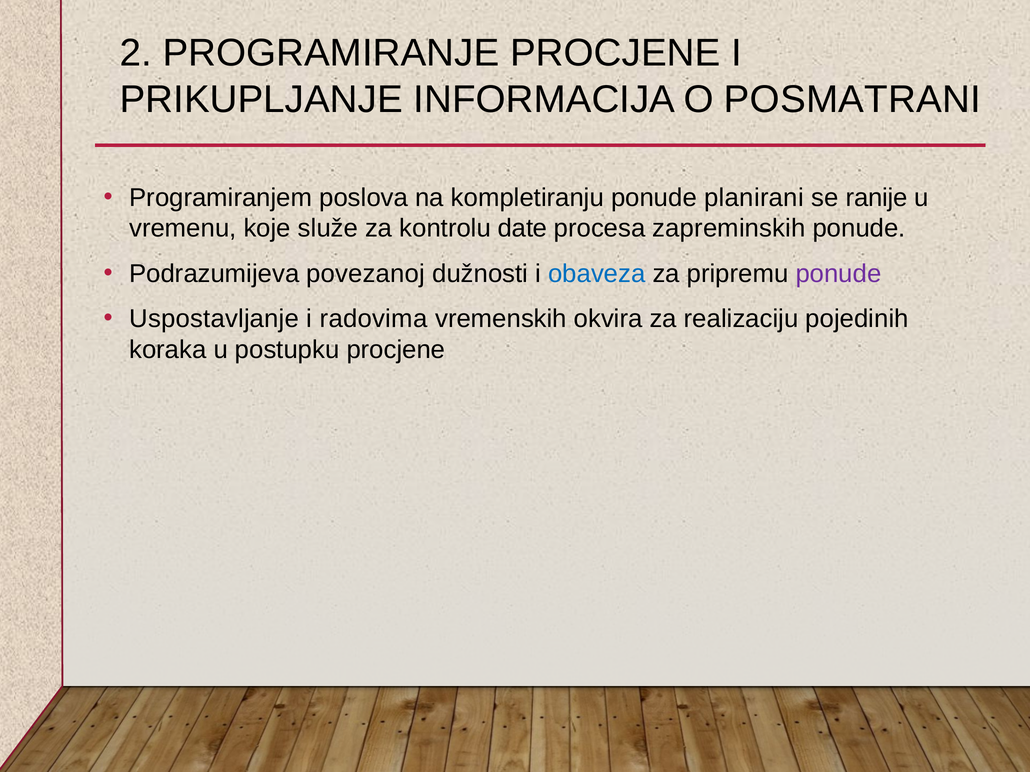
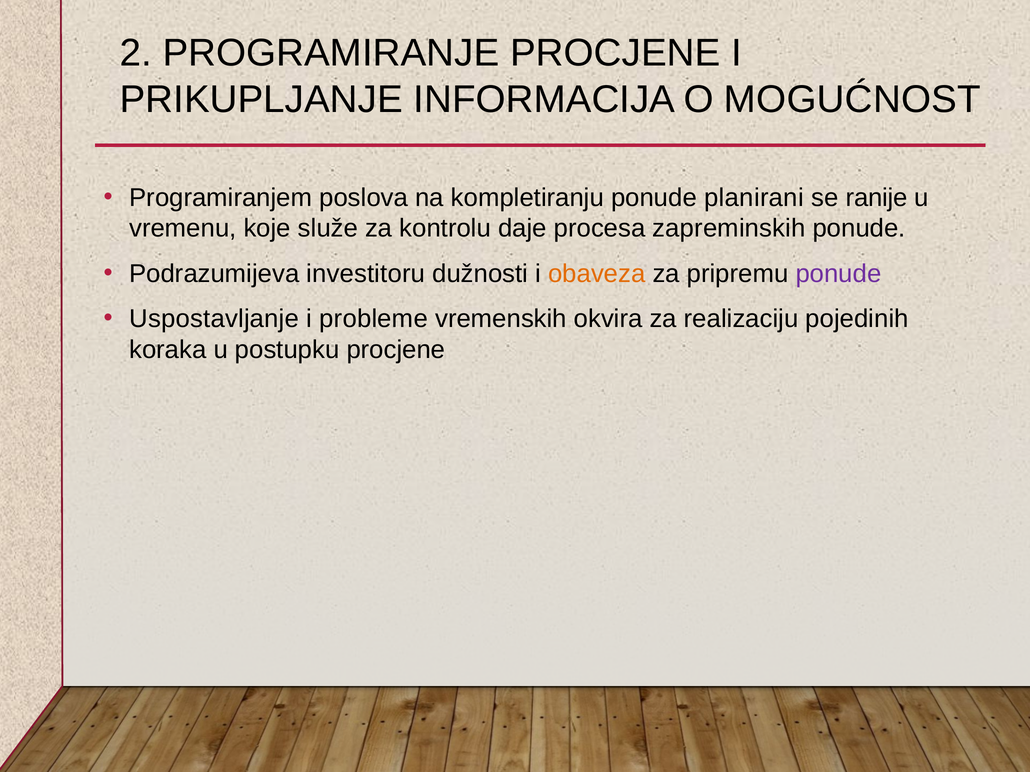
POSMATRANI: POSMATRANI -> MOGUĆNOST (852, 99)
date: date -> daje (522, 229)
povezanoj: povezanoj -> investitoru (366, 274)
obaveza colour: blue -> orange (597, 274)
radovima: radovima -> probleme (374, 319)
